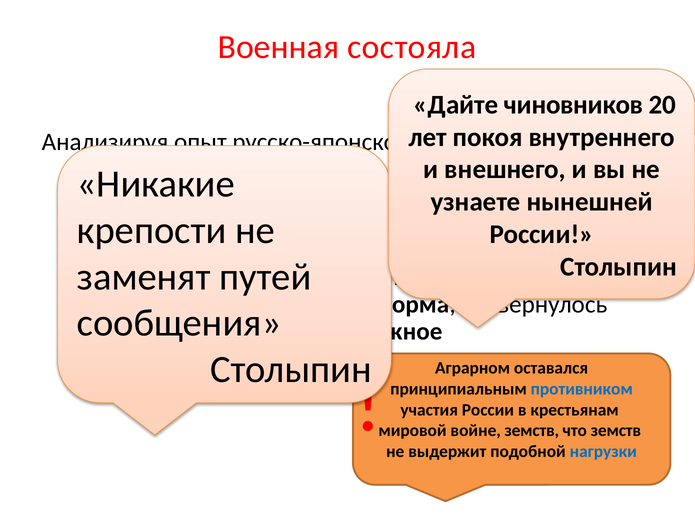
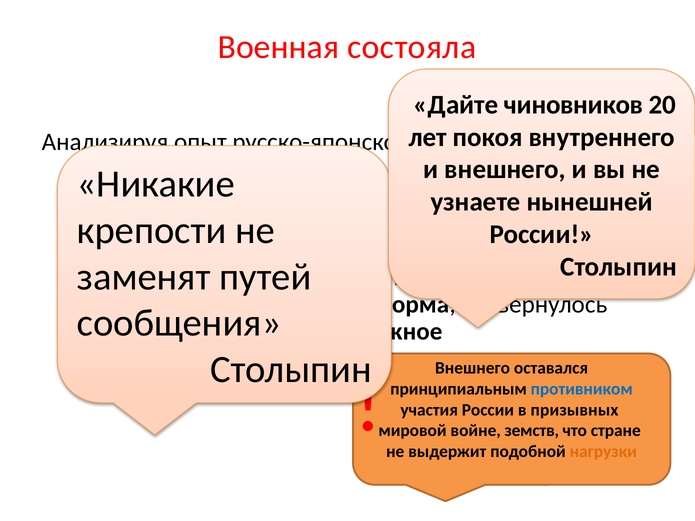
Аграрном: Аграрном -> Внешнего (473, 368)
в крестьянам: крестьянам -> призывных (574, 410)
что земств: земств -> стране (616, 431)
нагрузки colour: blue -> orange (603, 452)
